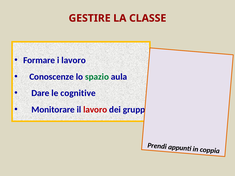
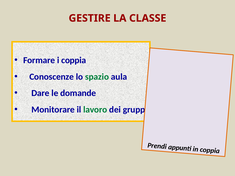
i lavoro: lavoro -> coppia (74, 60)
cognitive: cognitive -> domande (78, 93)
lavoro colour: red -> green (95, 110)
